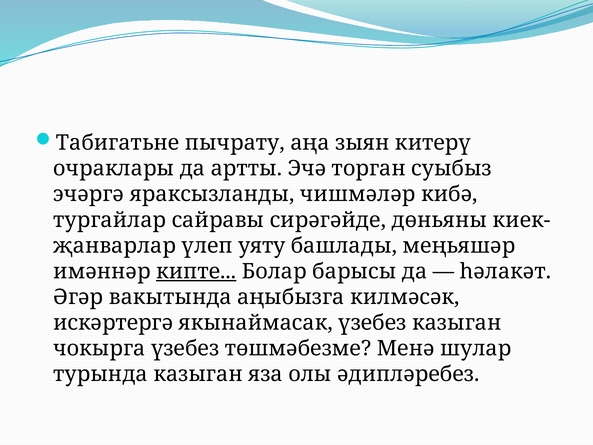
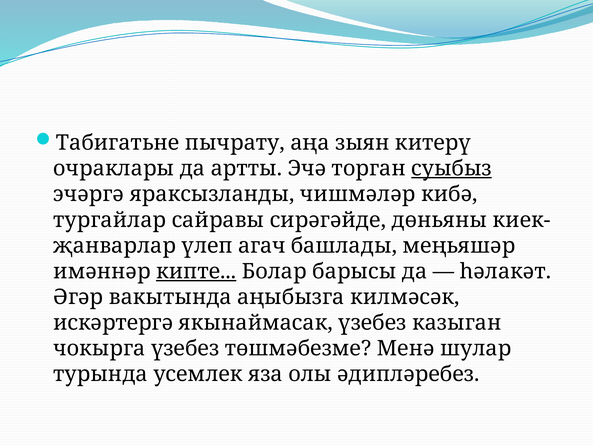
суыбыз underline: none -> present (452, 168)
уяту: уяту -> агач (262, 245)
турында казыган: казыган -> усемлек (198, 374)
